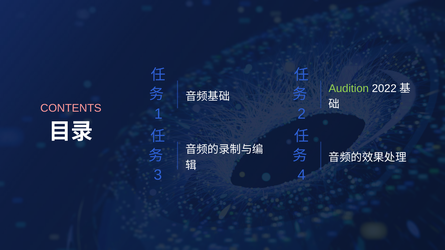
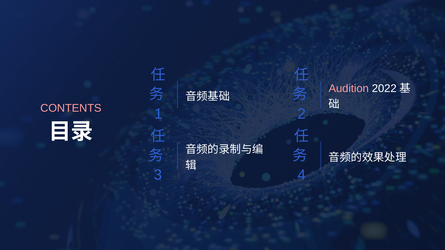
Audition colour: light green -> pink (349, 89)
